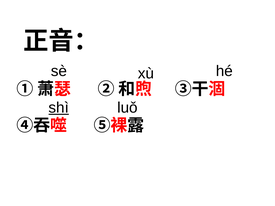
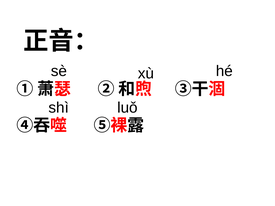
shì underline: present -> none (59, 108)
